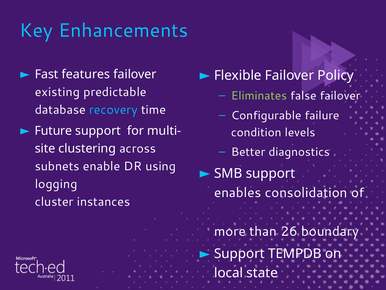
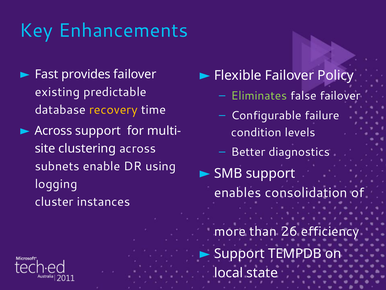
features: features -> provides (86, 74)
recovery colour: light blue -> yellow (113, 110)
Future: Future -> Across (53, 130)
boundary: boundary -> efficiency (330, 231)
